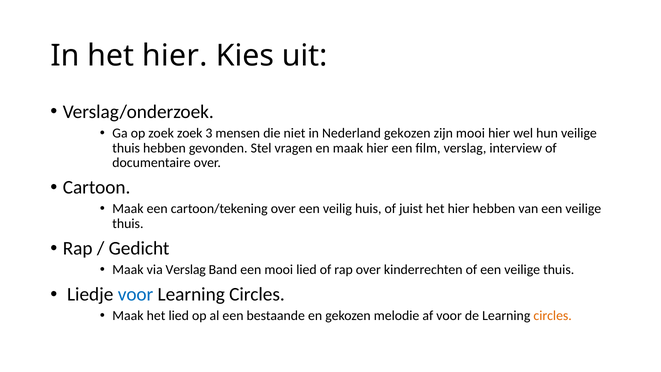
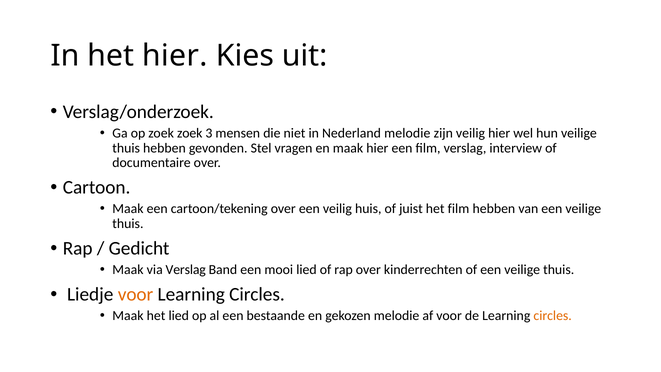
Nederland gekozen: gekozen -> melodie (407, 133)
zijn mooi: mooi -> veilig (470, 133)
juist het hier: hier -> film (458, 209)
voor colour: blue -> orange (136, 294)
